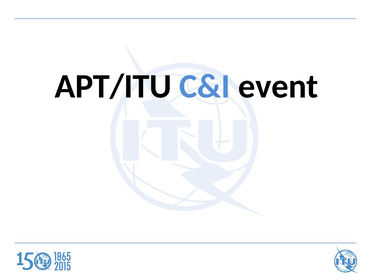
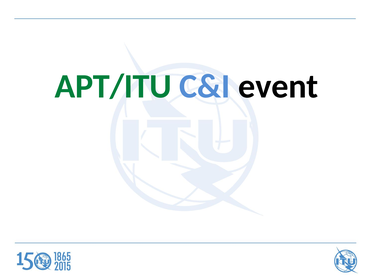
APT/ITU colour: black -> green (113, 86)
